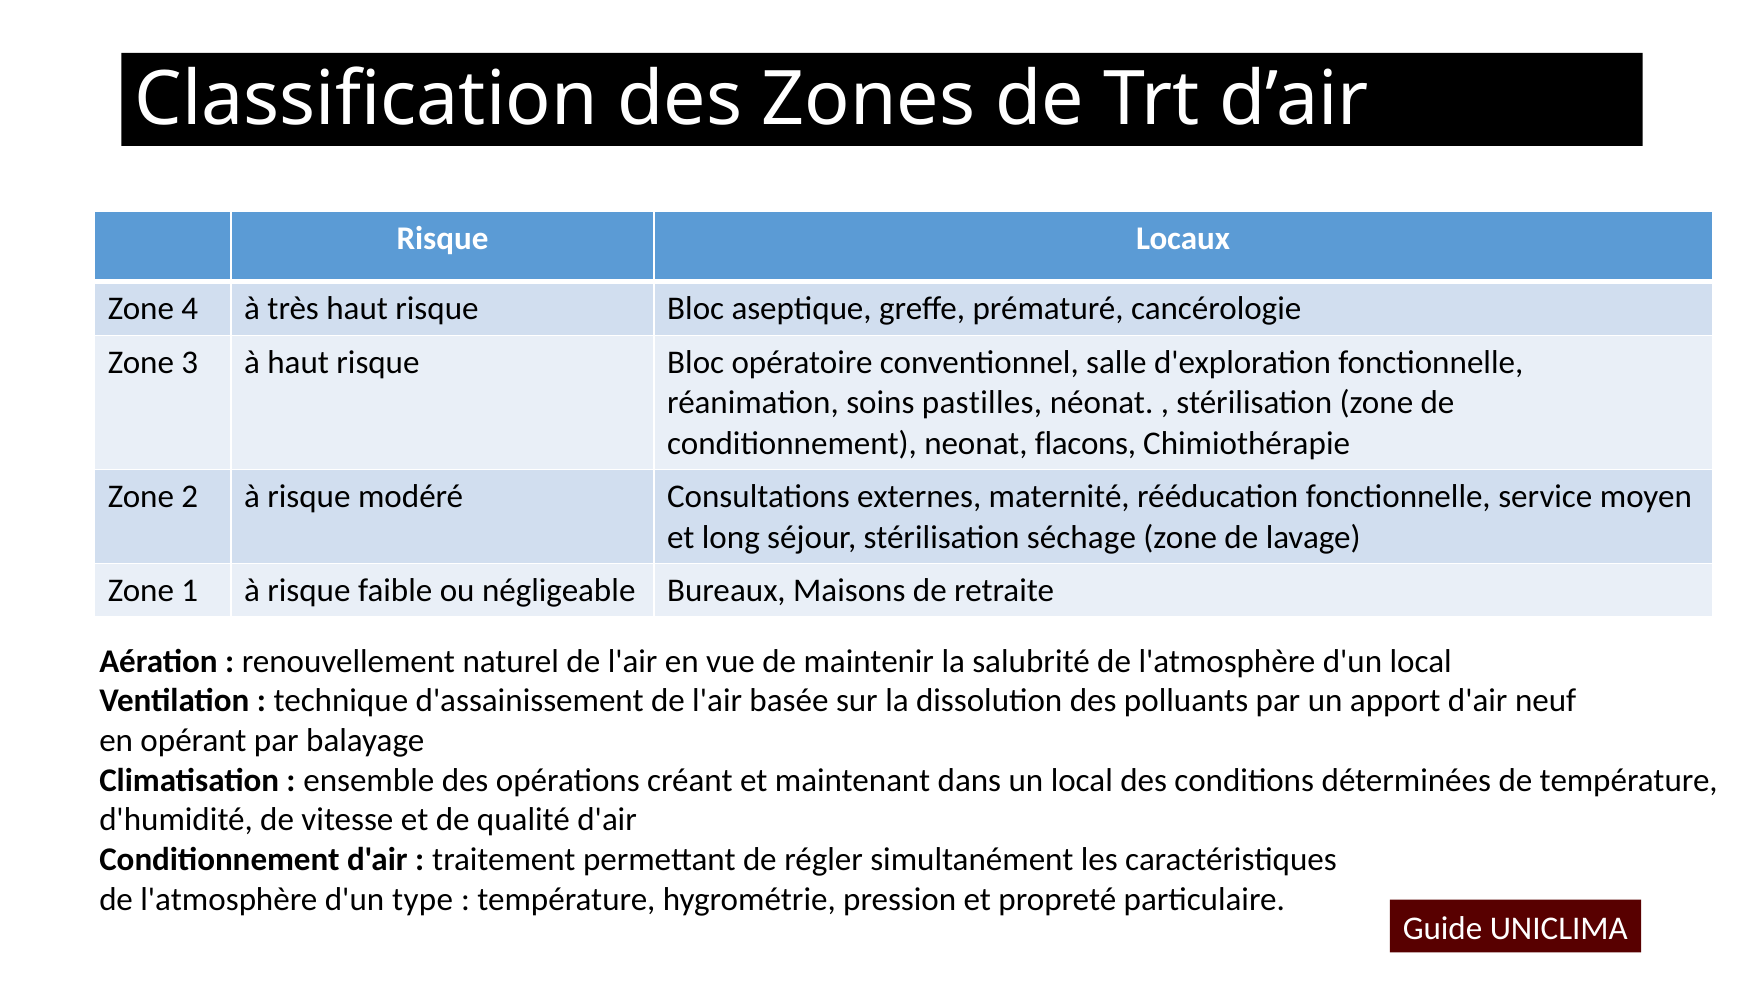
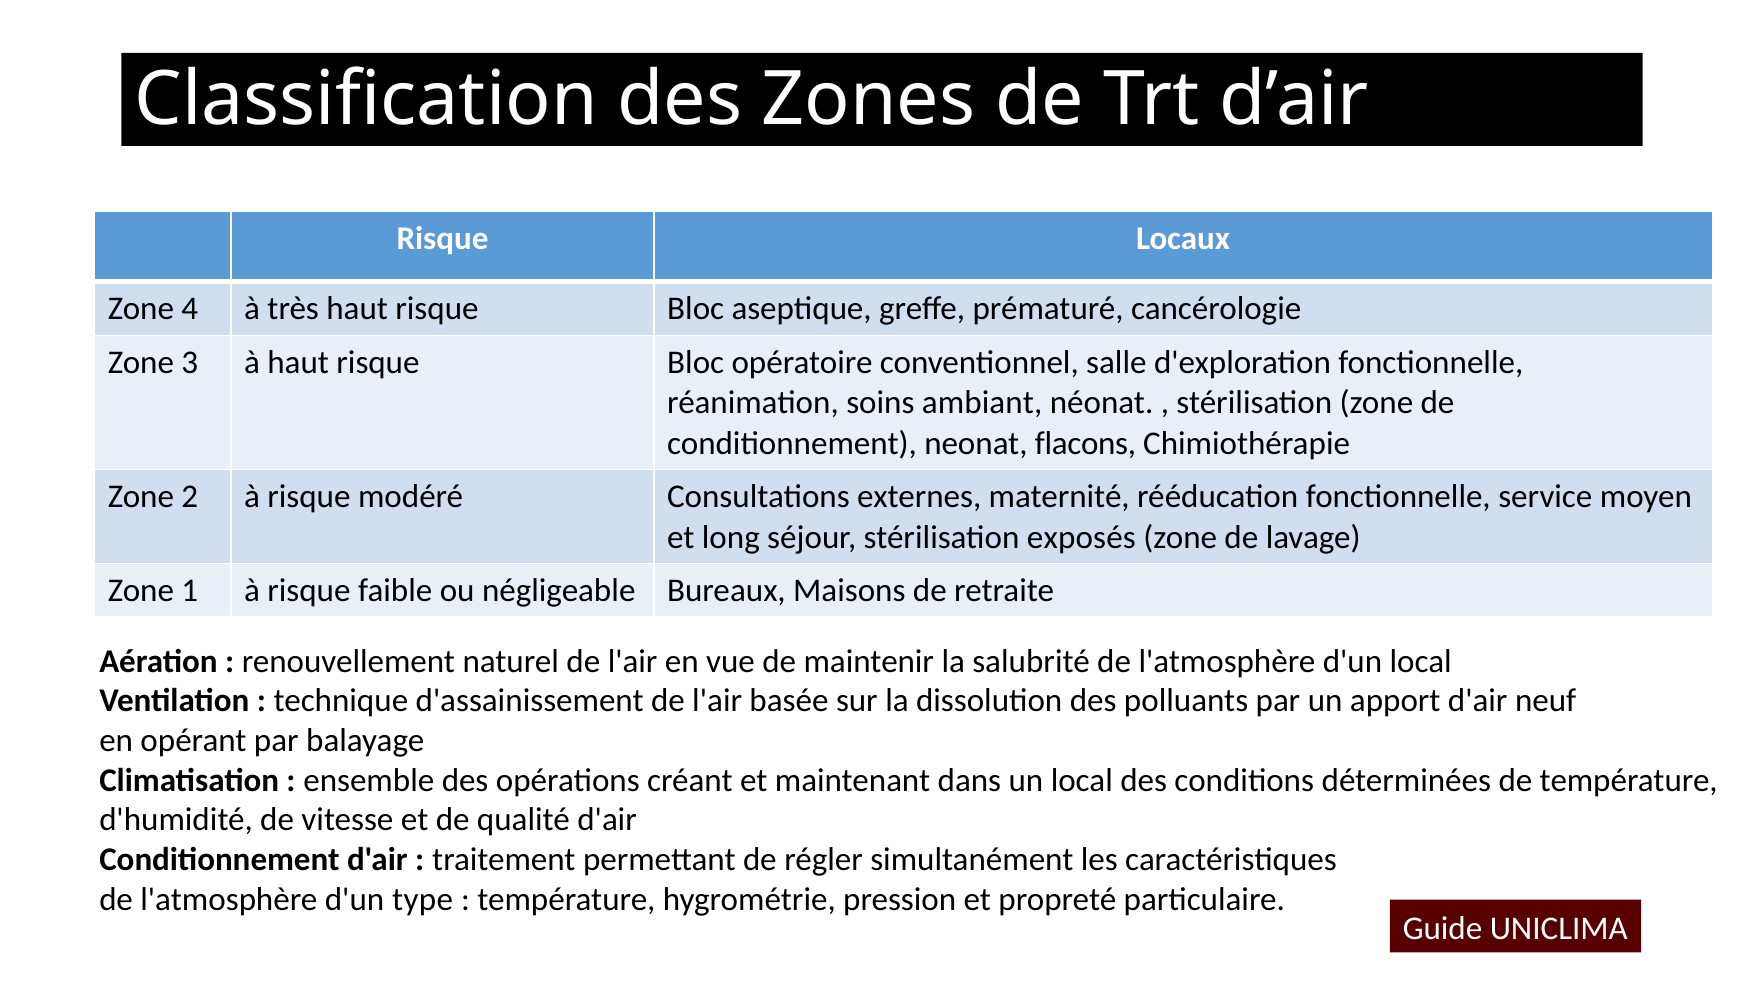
pastilles: pastilles -> ambiant (982, 403)
séchage: séchage -> exposés (1081, 537)
